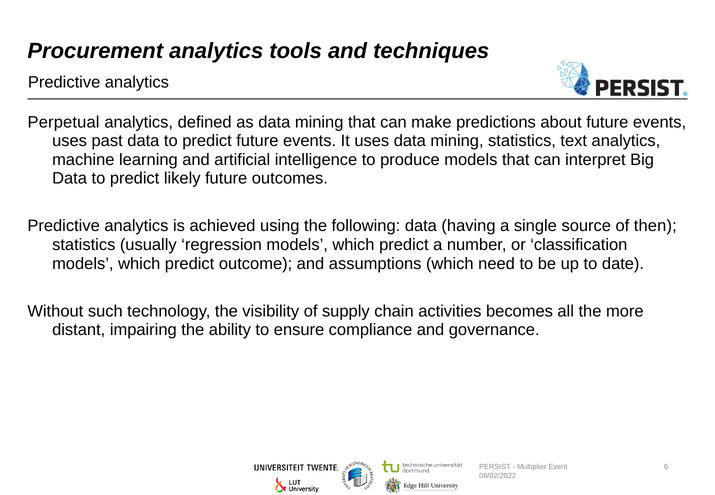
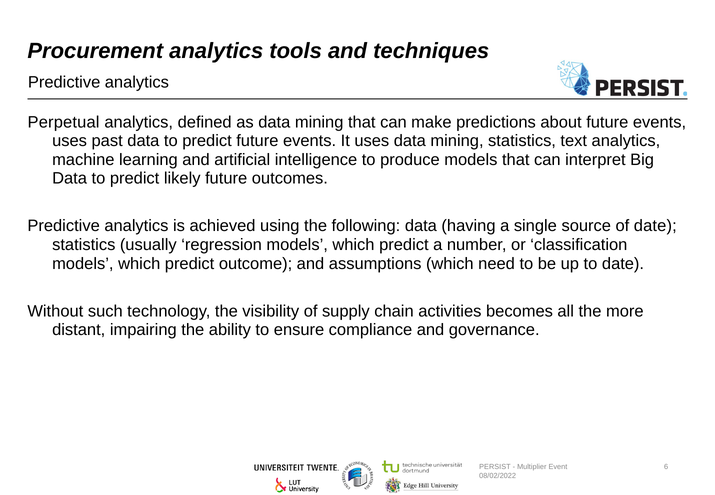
of then: then -> date (655, 226)
